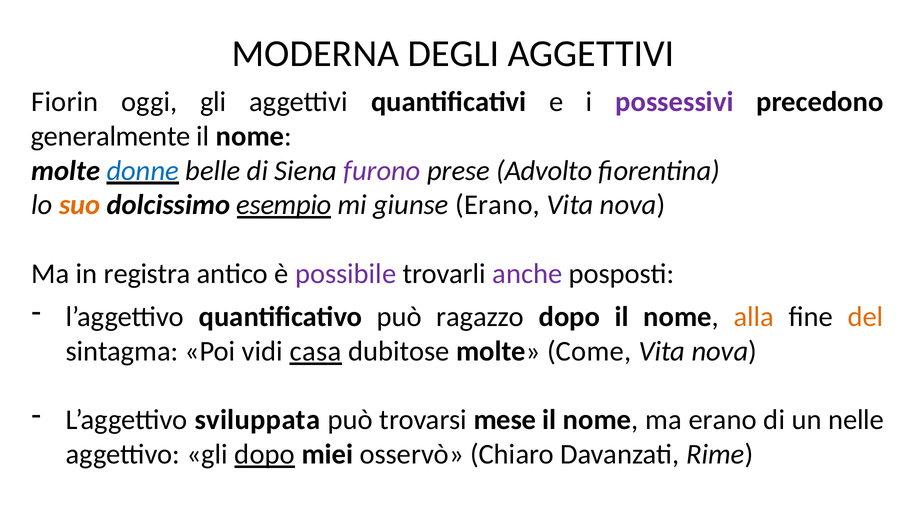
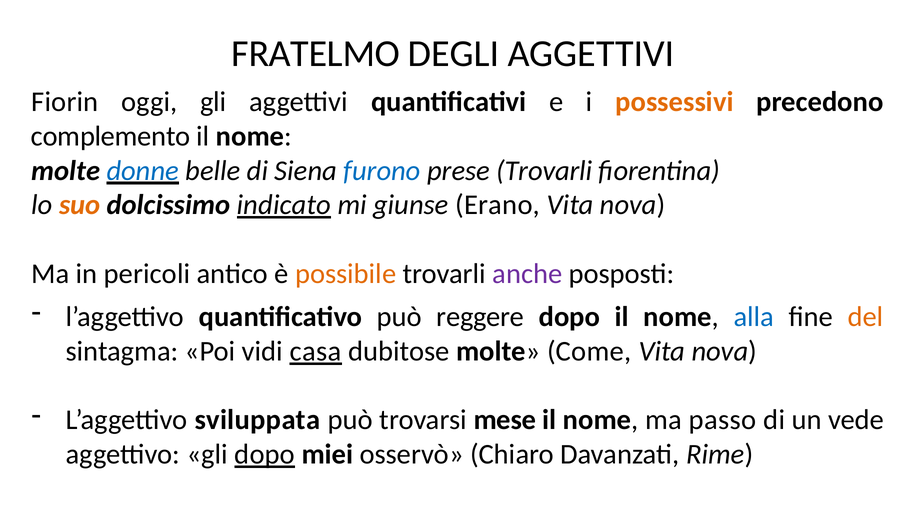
MODERNA: MODERNA -> FRATELMO (316, 53)
possessivi colour: purple -> orange (674, 102)
generalmente: generalmente -> complemento (111, 136)
furono colour: purple -> blue (382, 170)
prese Advolto: Advolto -> Trovarli (544, 170)
esempio: esempio -> indicato (284, 205)
registra: registra -> pericoli (147, 273)
possibile colour: purple -> orange (346, 273)
ragazzo: ragazzo -> reggere (480, 317)
alla colour: orange -> blue (754, 317)
ma erano: erano -> passo (723, 420)
nelle: nelle -> vede (856, 420)
